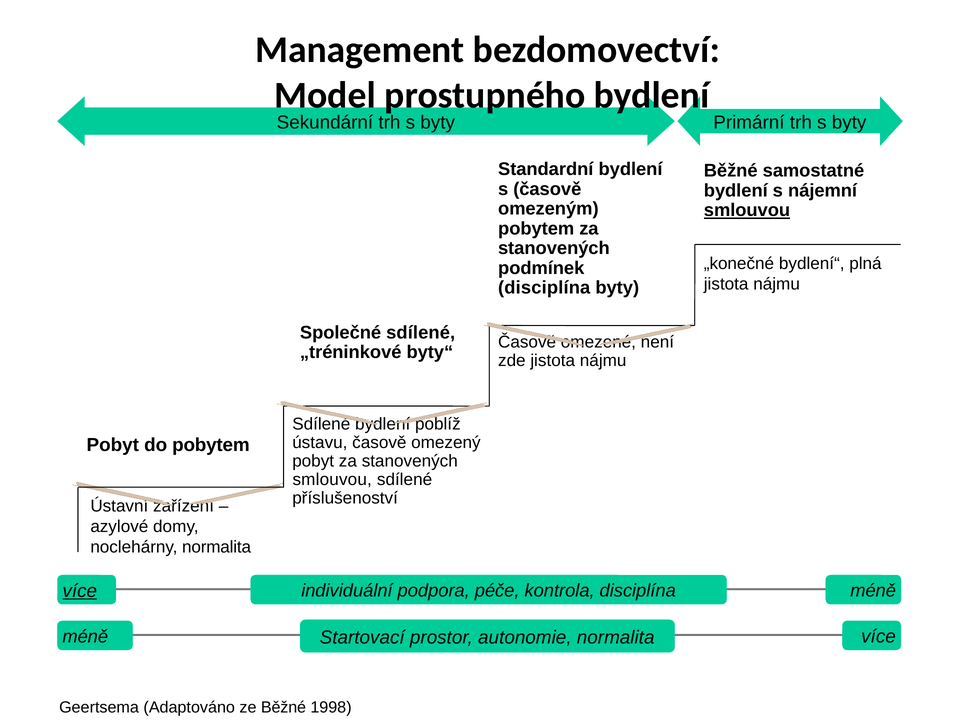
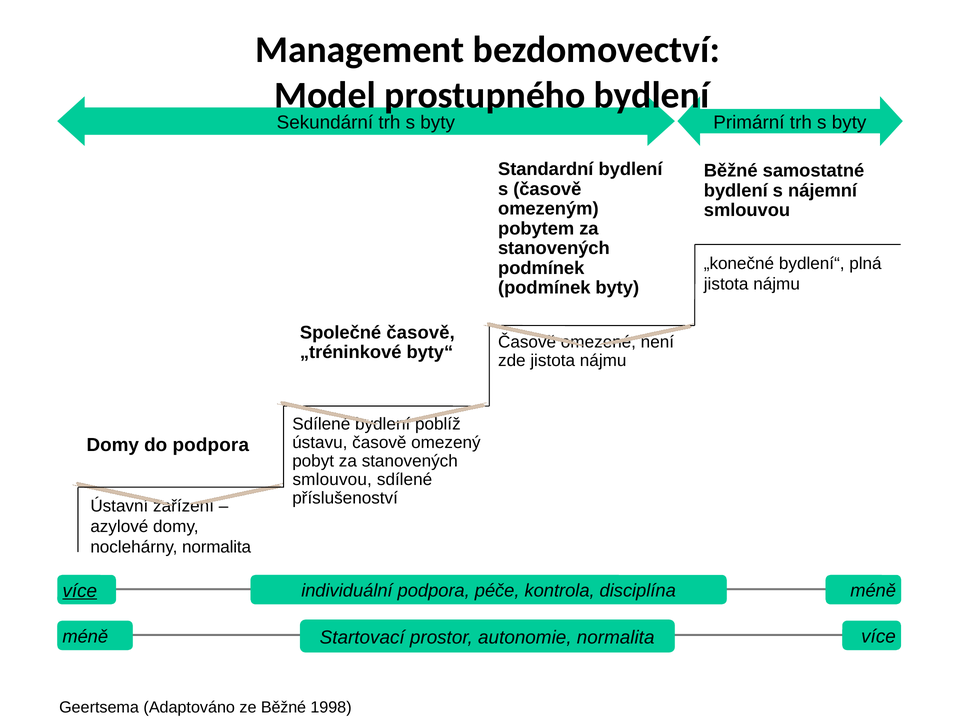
smlouvou underline: present -> none (747, 211)
disciplína: disciplína -> podmínek (544, 288)
Společné sdílené: sdílené -> časově (421, 333)
Pobyt: Pobyt -> Domy (113, 445)
do pobytem: pobytem -> podpora (211, 445)
